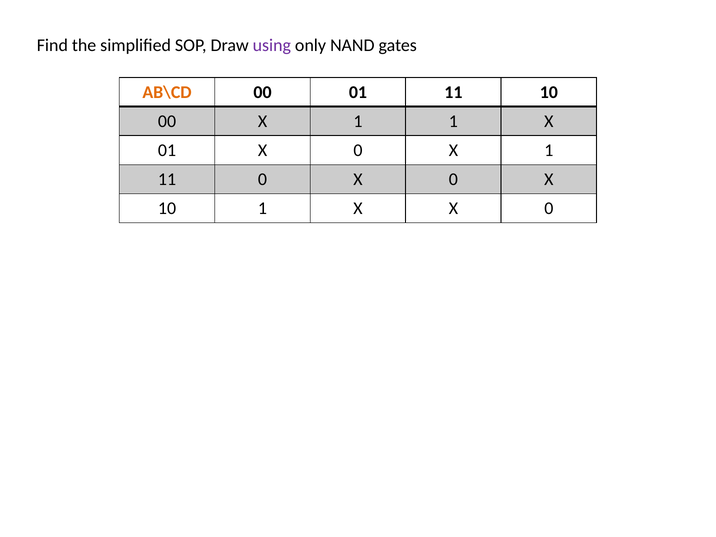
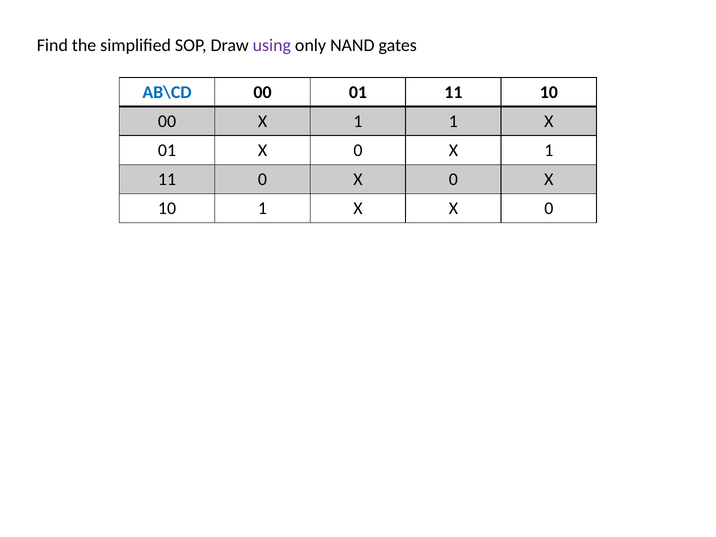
AB\CD colour: orange -> blue (167, 92)
